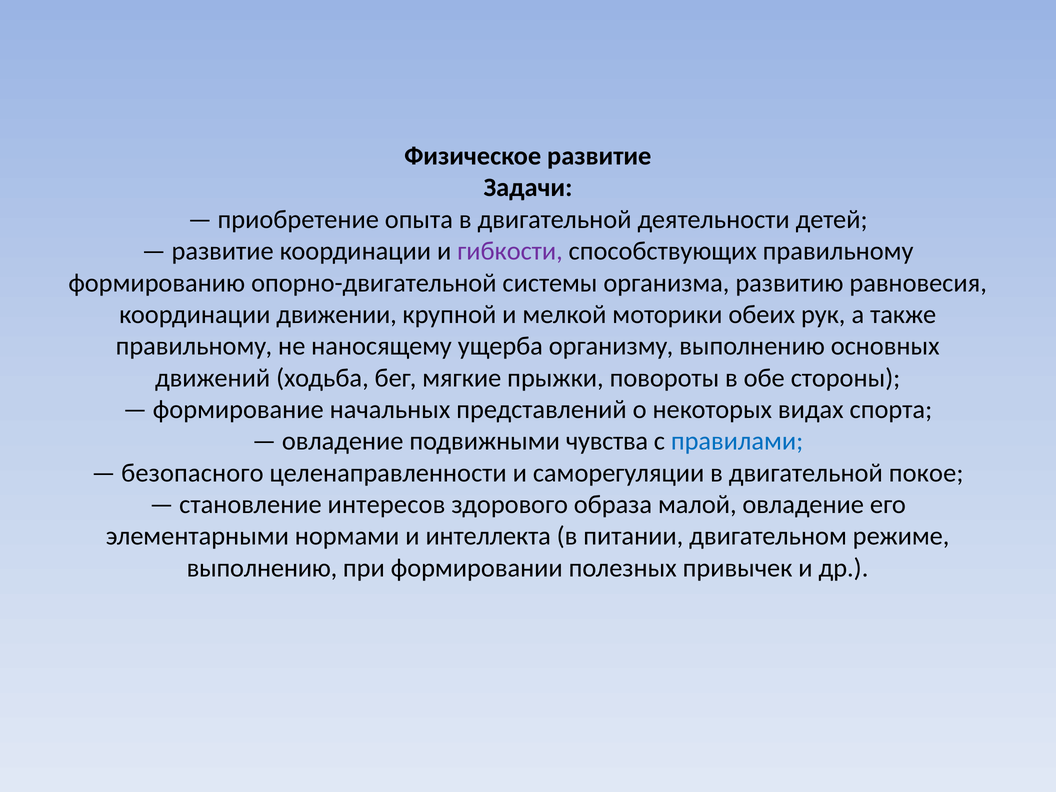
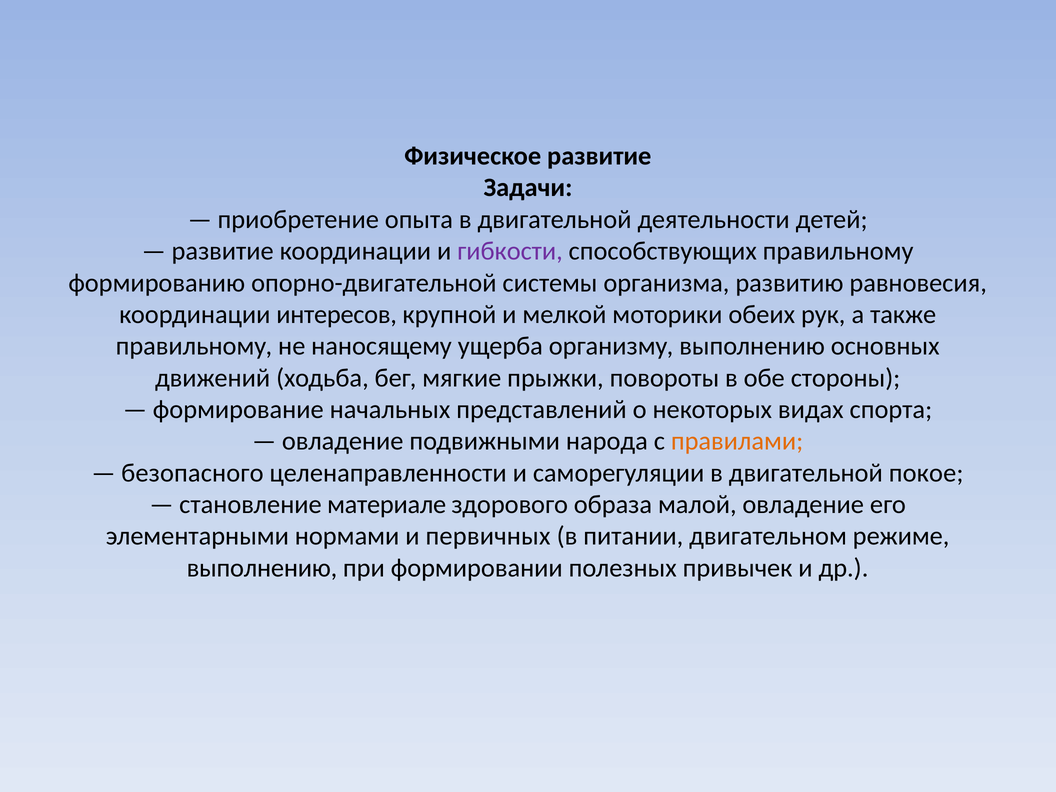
движении: движении -> интересов (337, 314)
чувства: чувства -> народа (607, 441)
правилами colour: blue -> orange (737, 441)
интересов: интересов -> материале (387, 505)
интеллекта: интеллекта -> первичных (488, 536)
